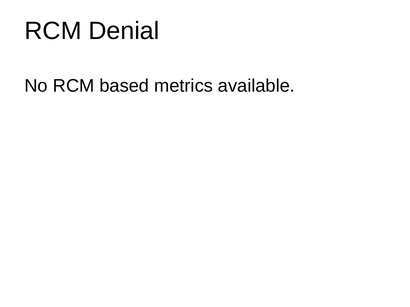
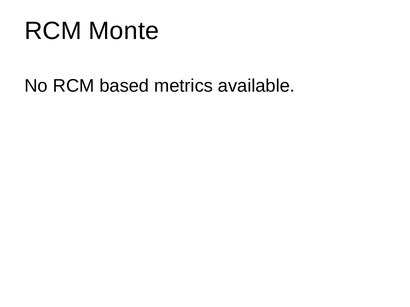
Denial: Denial -> Monte (124, 31)
